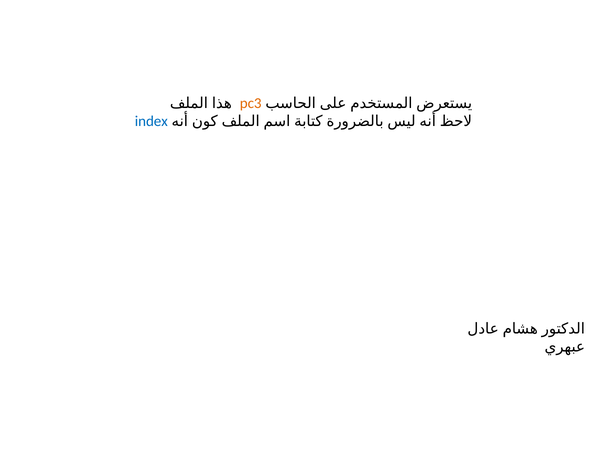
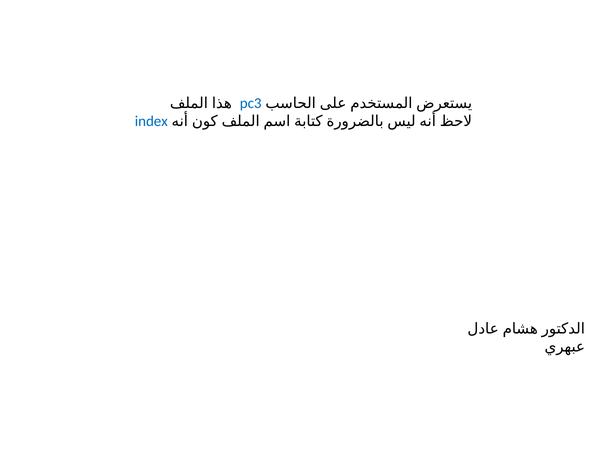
pc3 colour: orange -> blue (251, 103)
